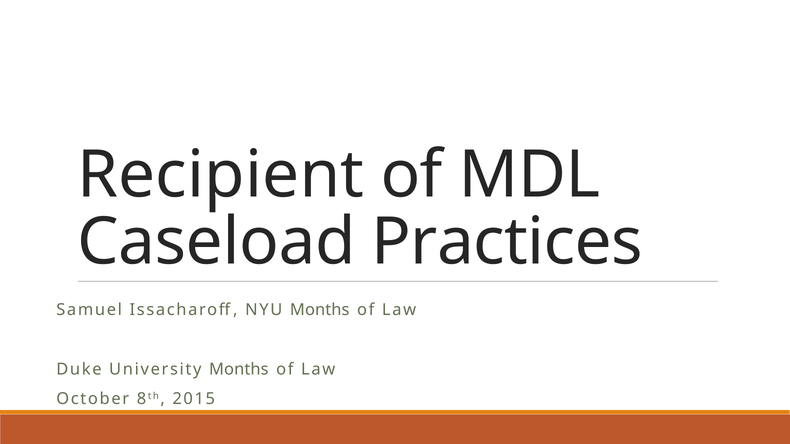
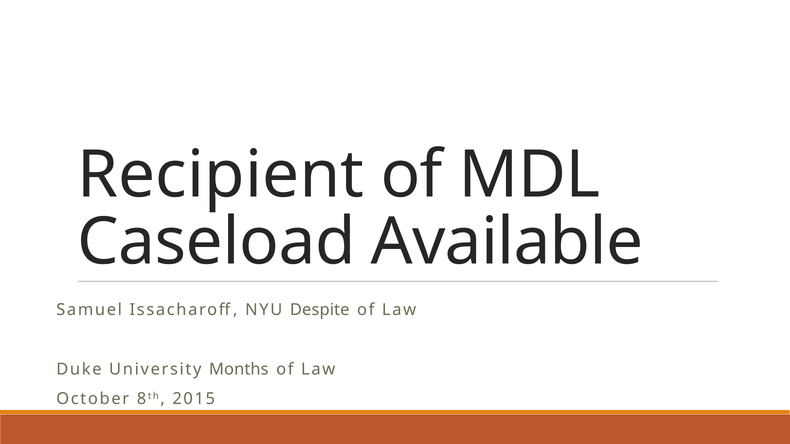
Practices: Practices -> Available (507, 242)
NYU Months: Months -> Despite (320, 310)
